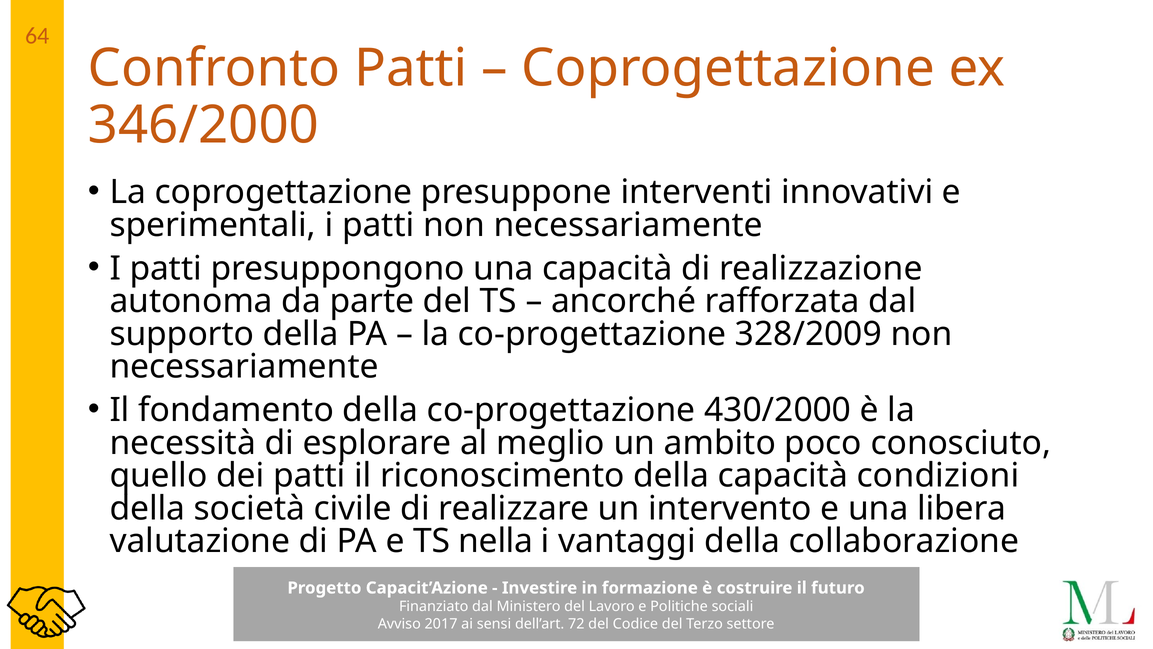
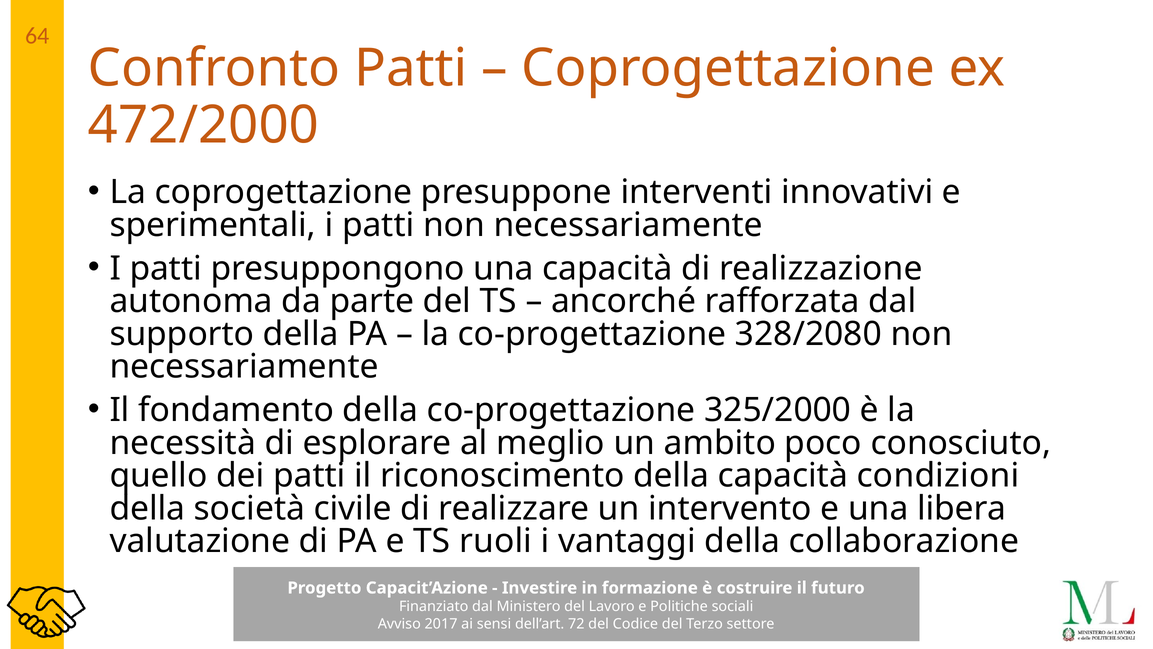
346/2000: 346/2000 -> 472/2000 (203, 125)
328/2009: 328/2009 -> 328/2080 (808, 334)
430/2000: 430/2000 -> 325/2000 (778, 410)
nella: nella -> ruoli (496, 541)
